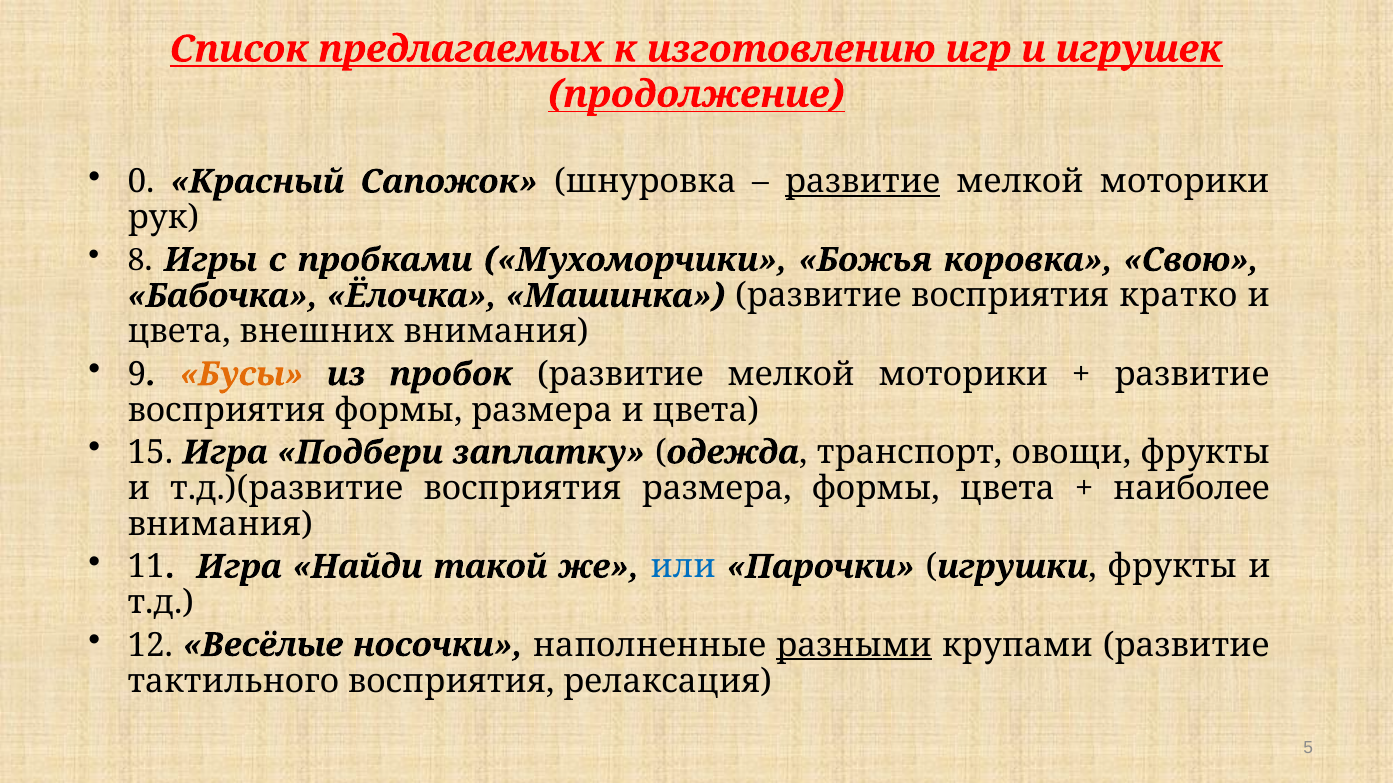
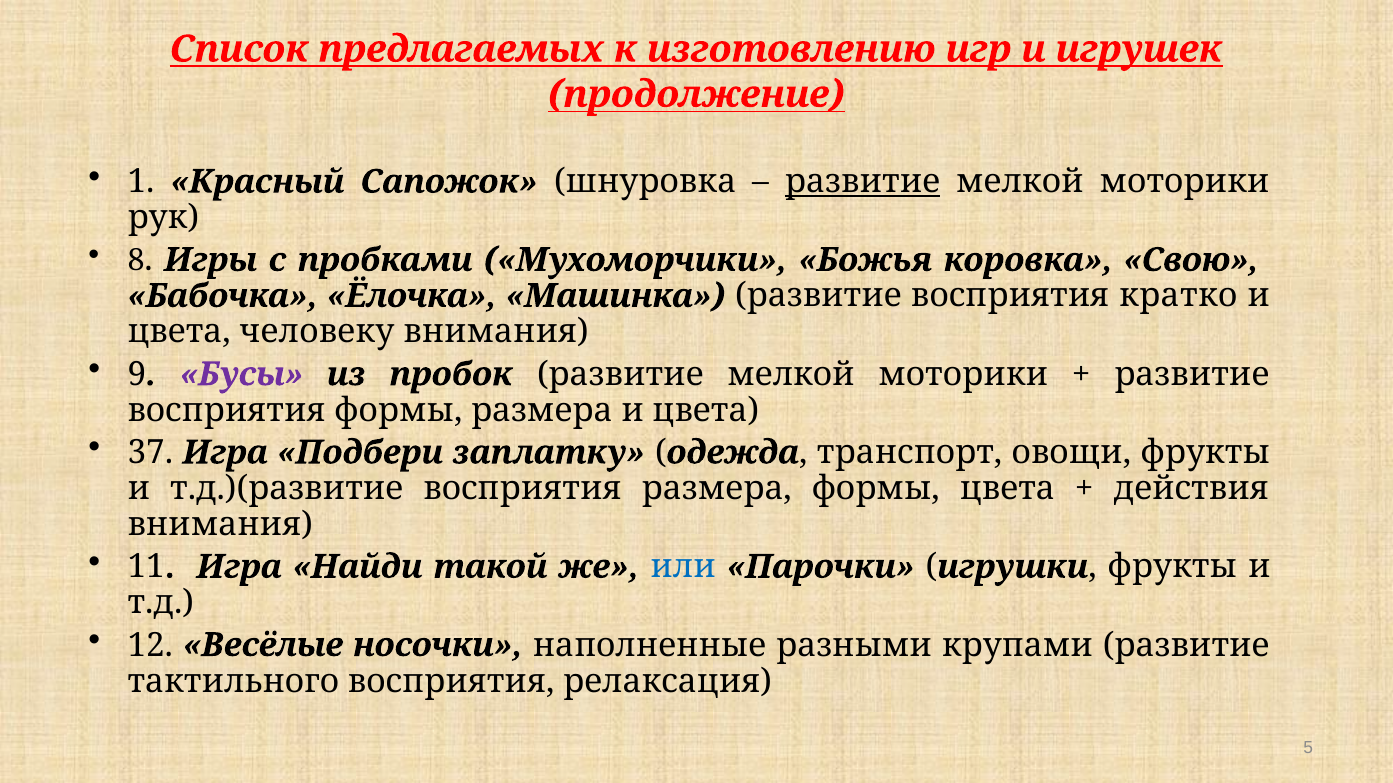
0: 0 -> 1 (141, 182)
внешних: внешних -> человеку (317, 332)
Бусы colour: orange -> purple (242, 375)
15: 15 -> 37 (150, 453)
наиболее: наиболее -> действия (1191, 489)
разными underline: present -> none (854, 645)
